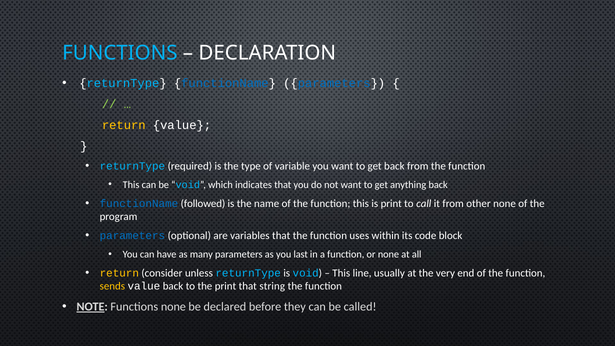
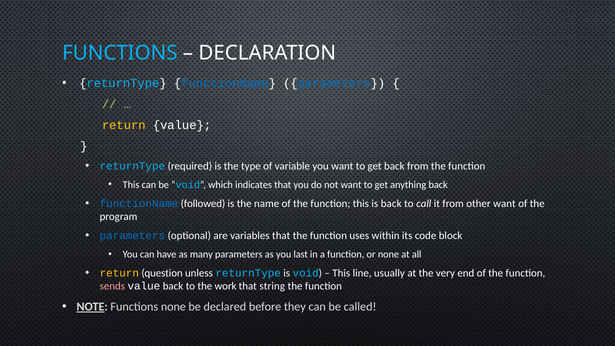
is print: print -> back (391, 203)
other none: none -> want (504, 203)
consider: consider -> question (162, 273)
sends colour: yellow -> pink (112, 286)
the print: print -> work (226, 286)
